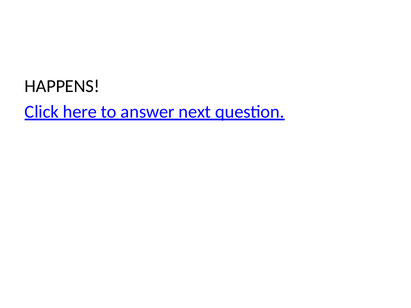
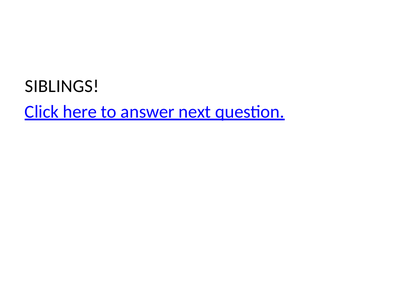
HAPPENS: HAPPENS -> SIBLINGS (62, 86)
